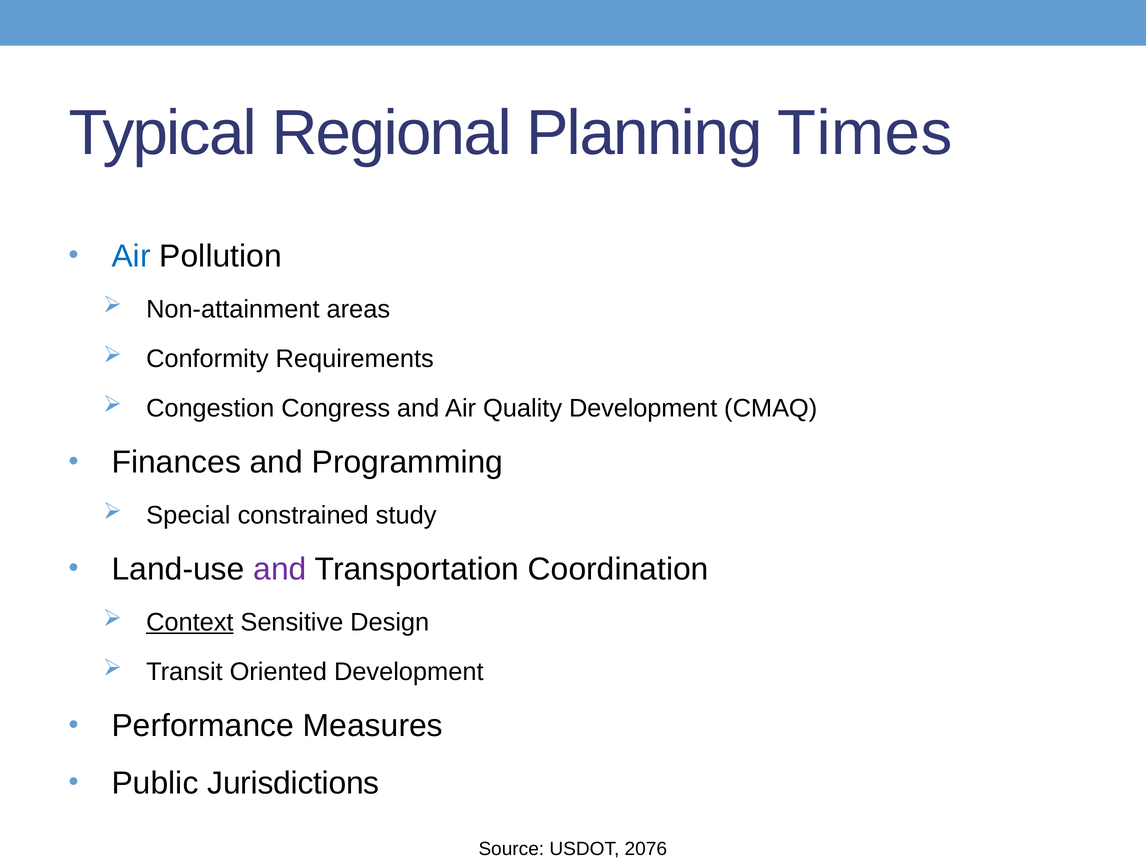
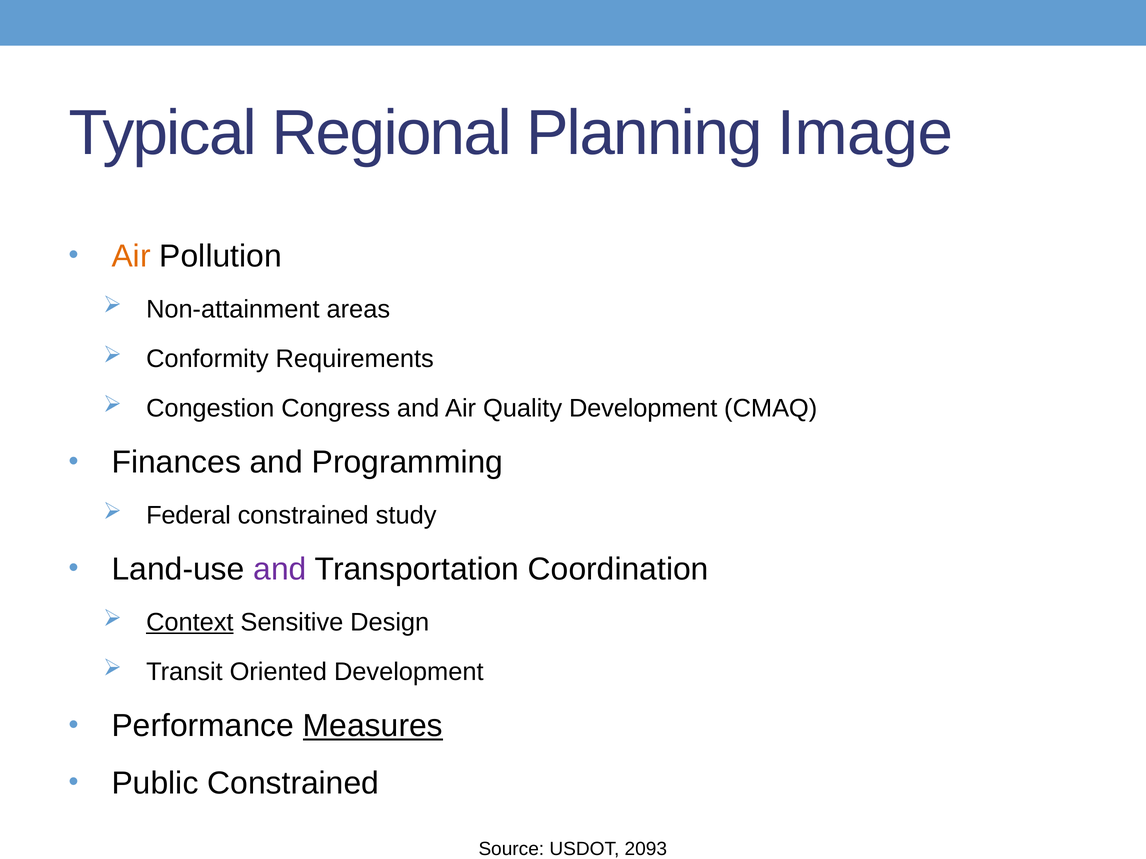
Times: Times -> Image (865, 133)
Air colour: blue -> orange (131, 256)
Special: Special -> Federal (188, 516)
Measures underline: none -> present (373, 726)
Public Jurisdictions: Jurisdictions -> Constrained (293, 784)
2076: 2076 -> 2093 (646, 849)
